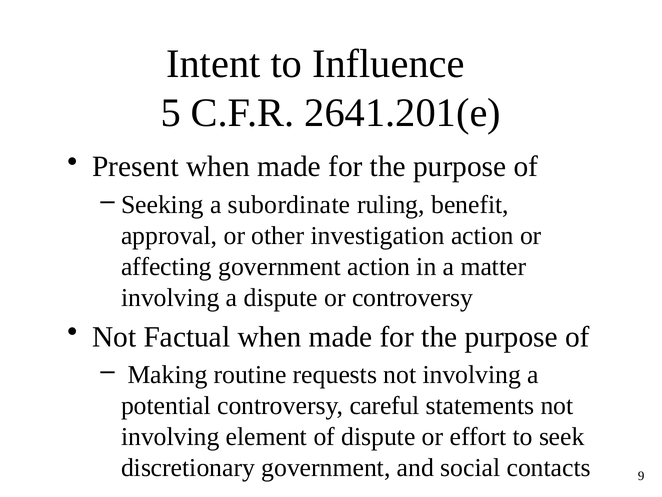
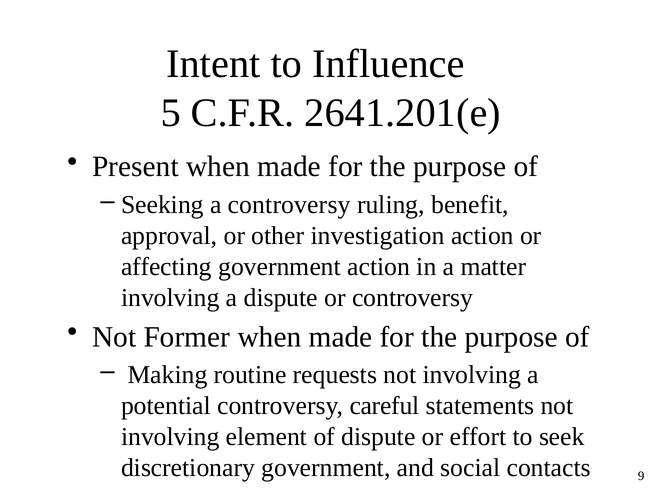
a subordinate: subordinate -> controversy (289, 204)
Factual: Factual -> Former (187, 336)
